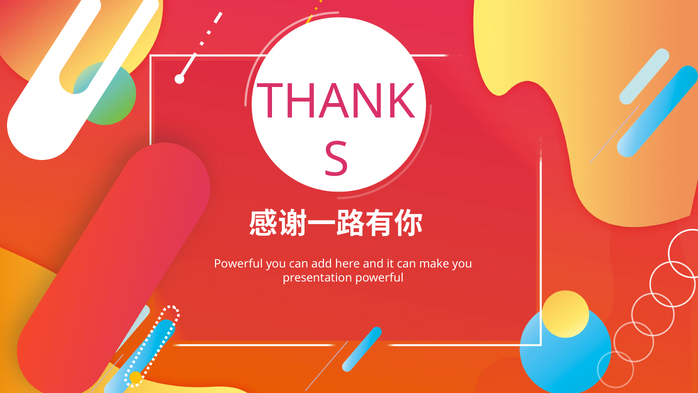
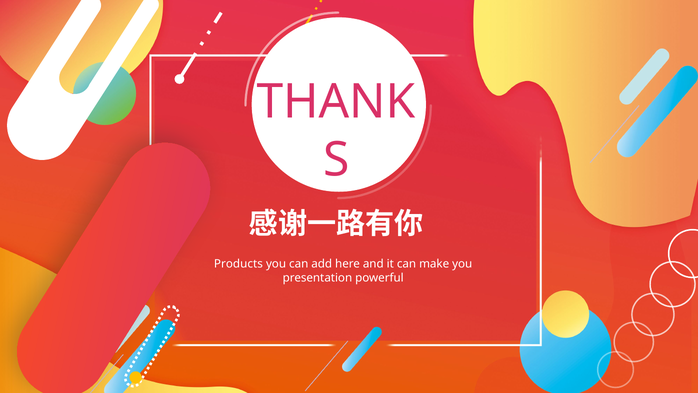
Powerful: Powerful -> Products (238, 264)
